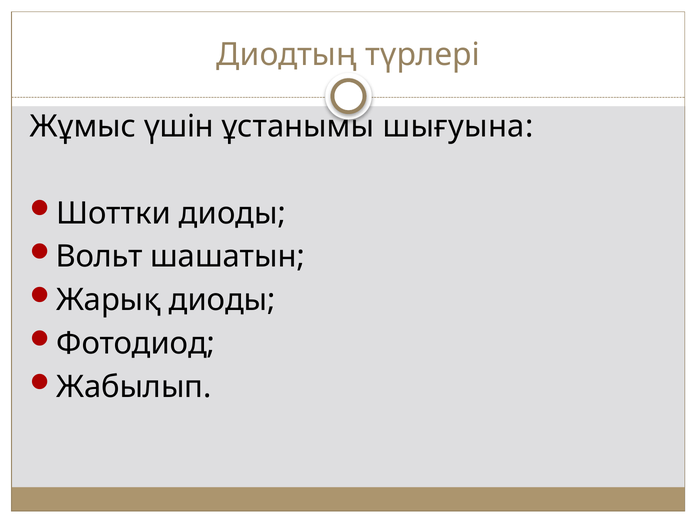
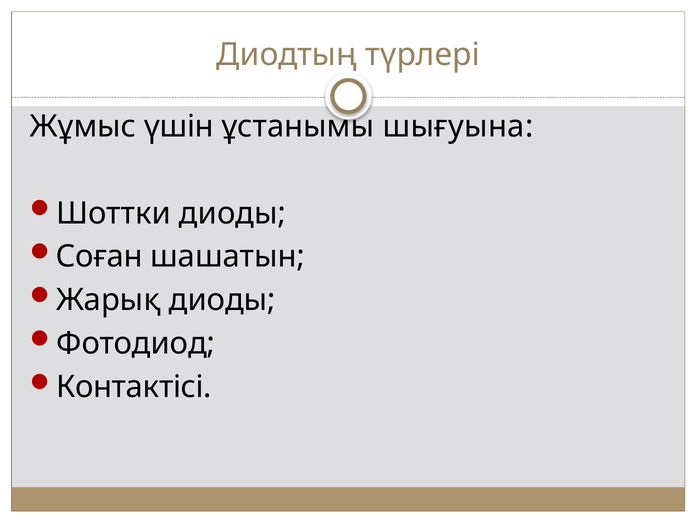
Вольт: Вольт -> Соған (99, 257)
Жабылып: Жабылып -> Контактісі (134, 387)
